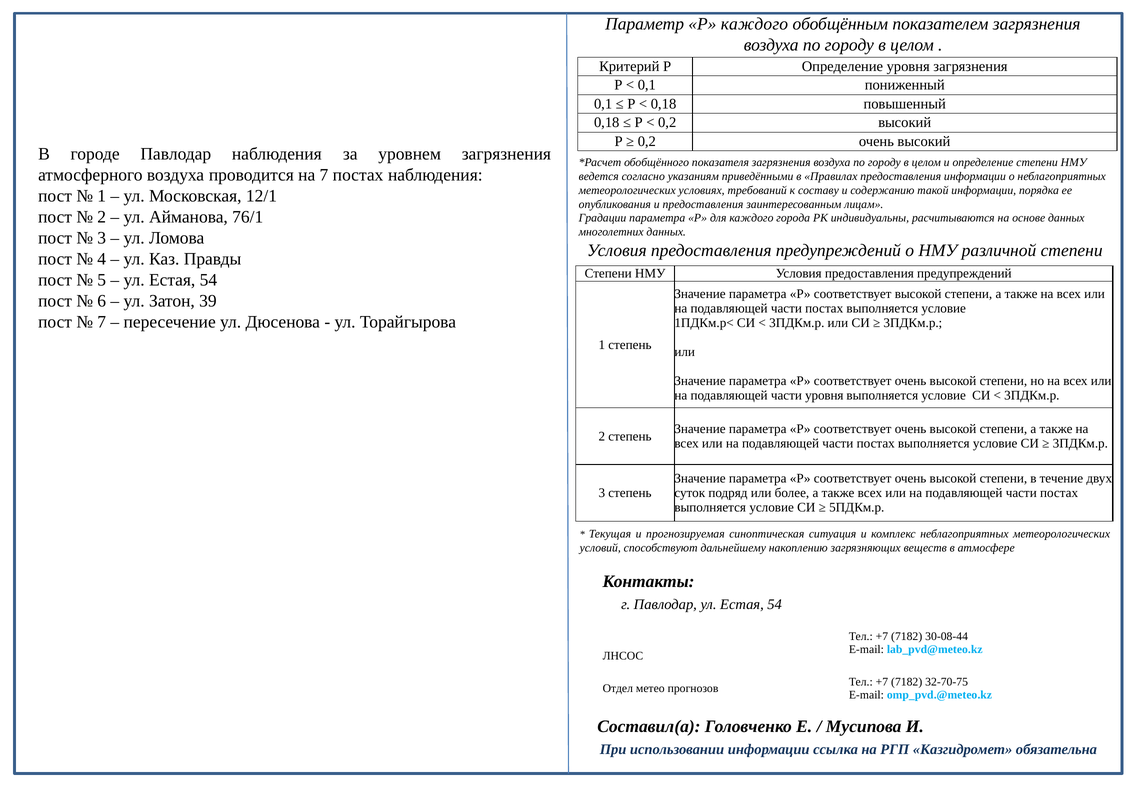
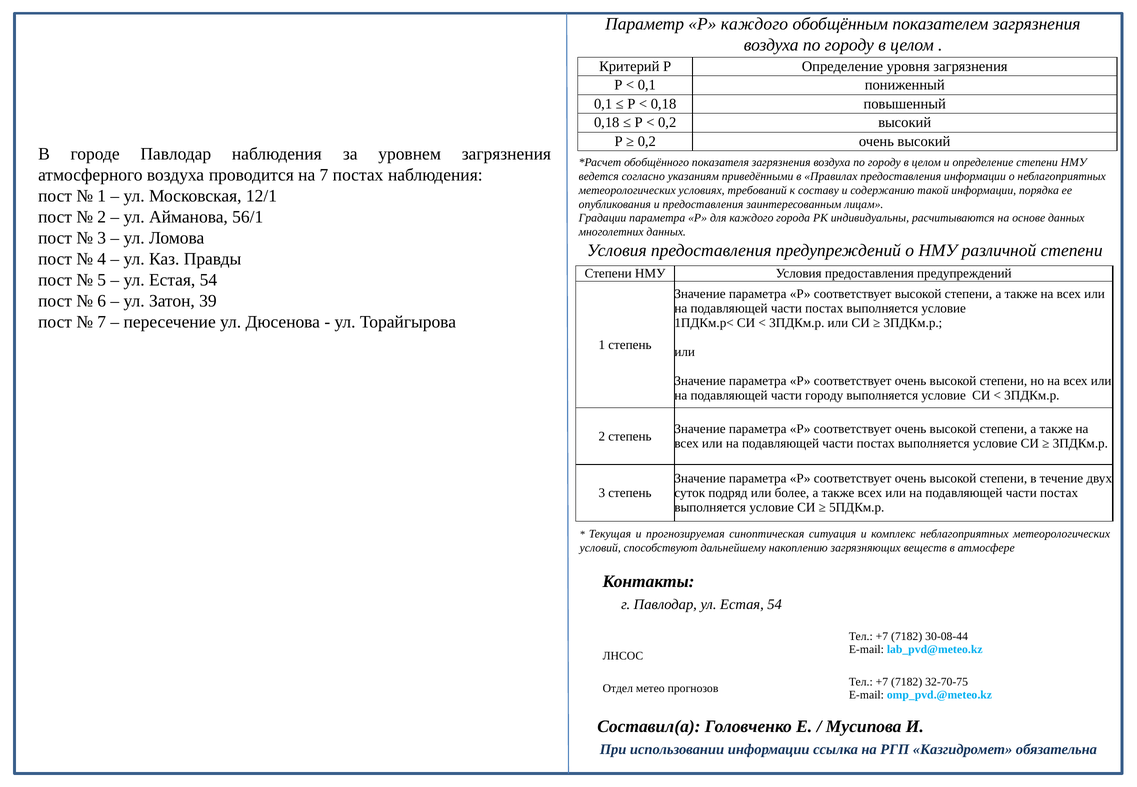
76/1: 76/1 -> 56/1 (248, 217)
части уровня: уровня -> городу (824, 396)
